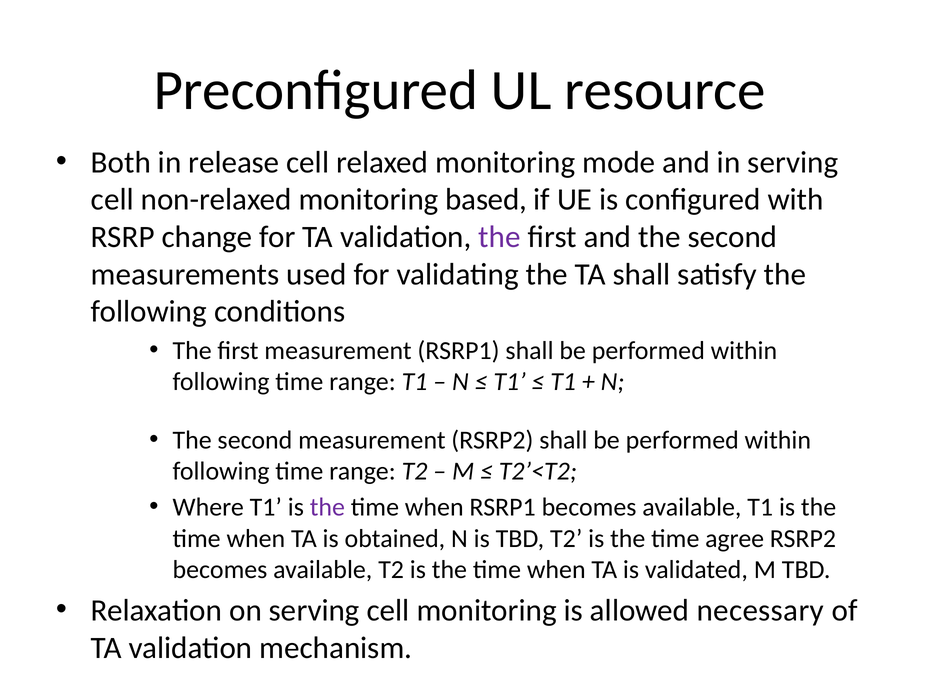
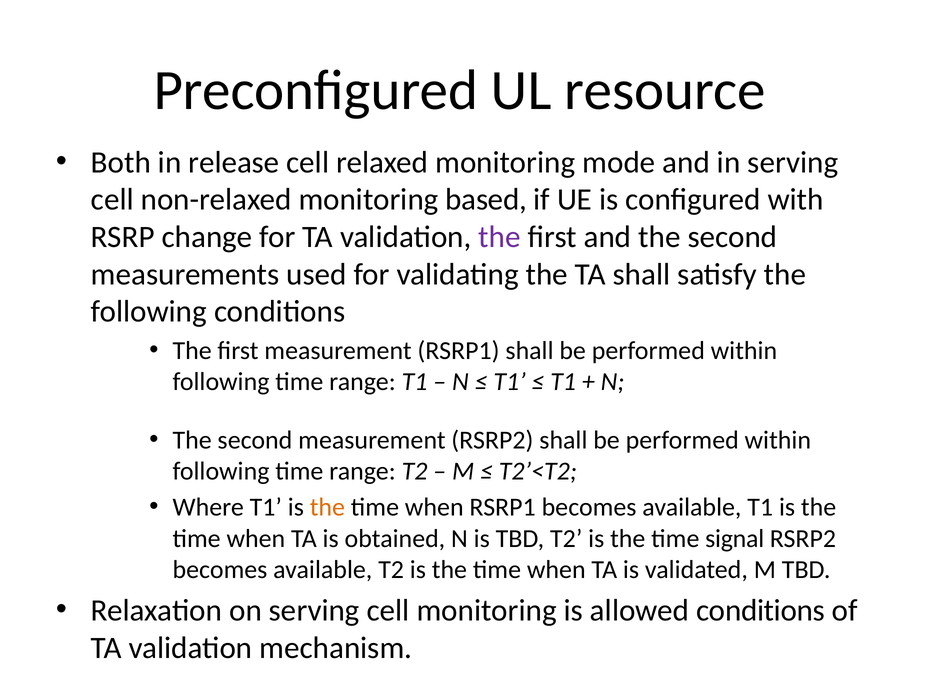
the colour: purple -> orange (327, 507)
agree: agree -> signal (735, 538)
allowed necessary: necessary -> conditions (761, 610)
